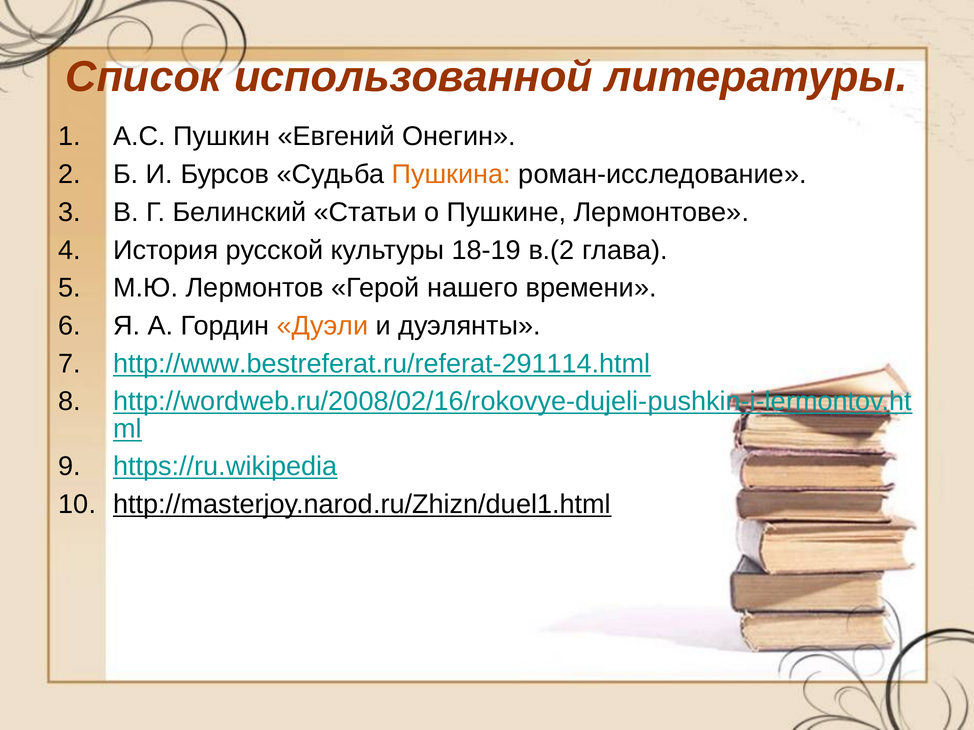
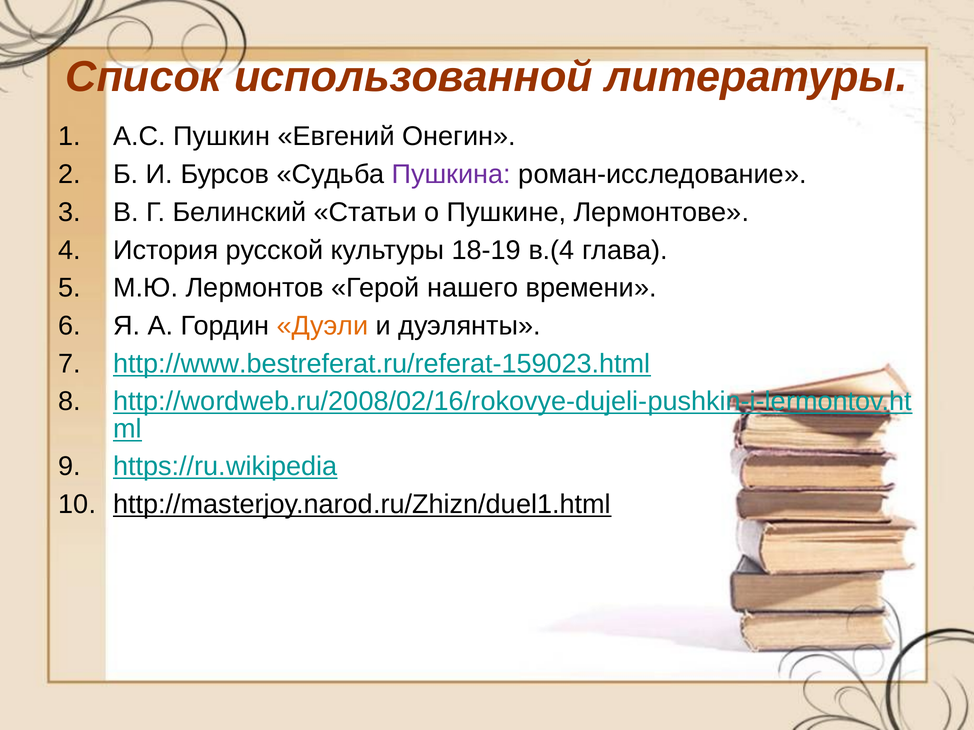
Пушкина colour: orange -> purple (451, 175)
в.(2: в.(2 -> в.(4 (551, 250)
http://www.bestreferat.ru/referat-291114.html: http://www.bestreferat.ru/referat-291114.html -> http://www.bestreferat.ru/referat-159023.html (382, 364)
